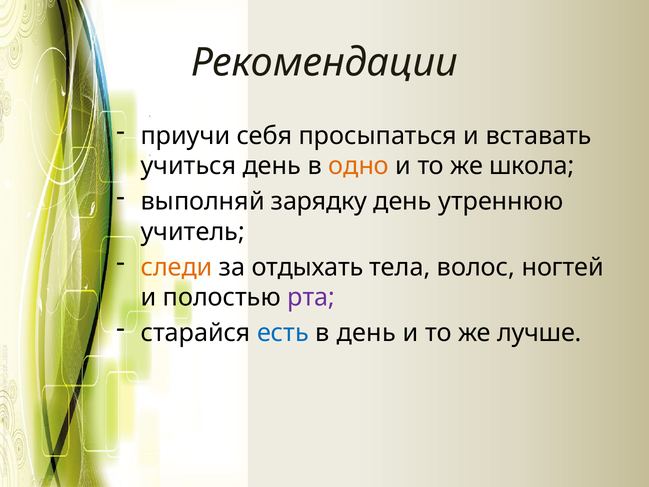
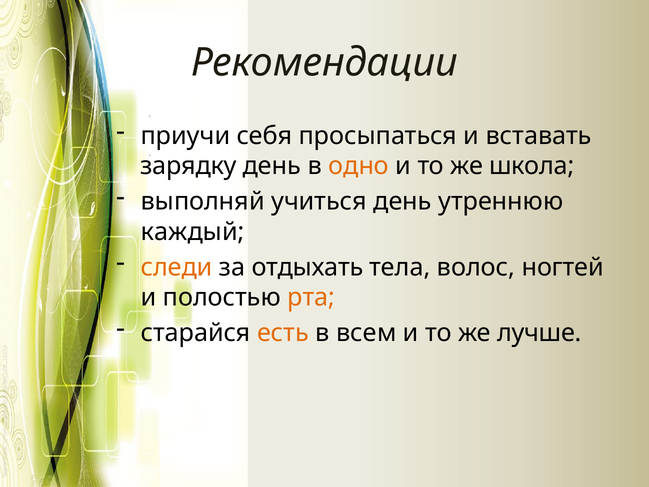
учиться: учиться -> зарядку (189, 166)
зарядку: зарядку -> учиться (319, 201)
учитель: учитель -> каждый (193, 232)
рта colour: purple -> orange (311, 297)
есть colour: blue -> orange (283, 333)
в день: день -> всем (366, 333)
